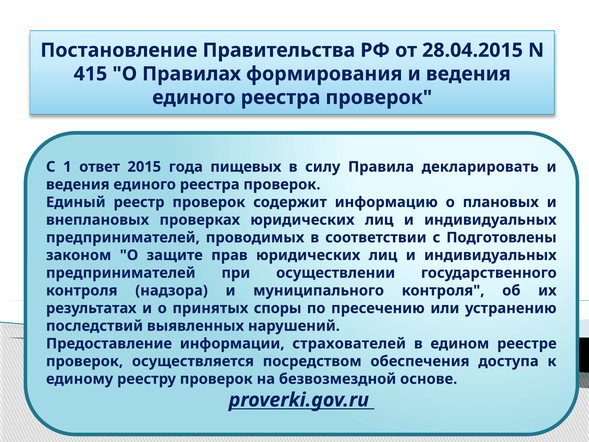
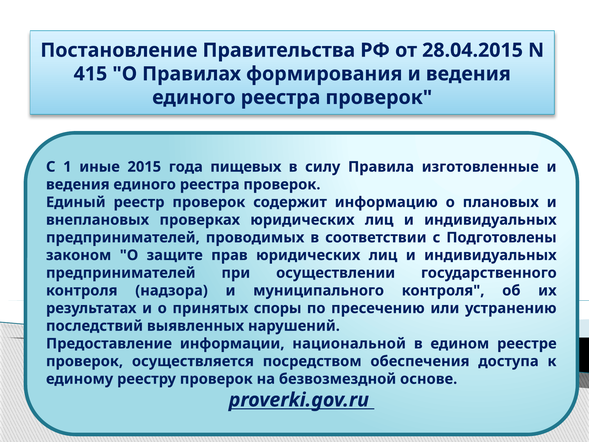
ответ: ответ -> иные (100, 167)
декларировать: декларировать -> изготовленные (480, 167)
страхователей: страхователей -> национальной (349, 343)
